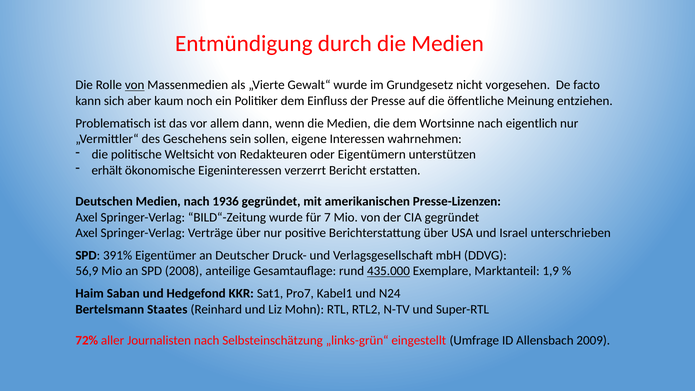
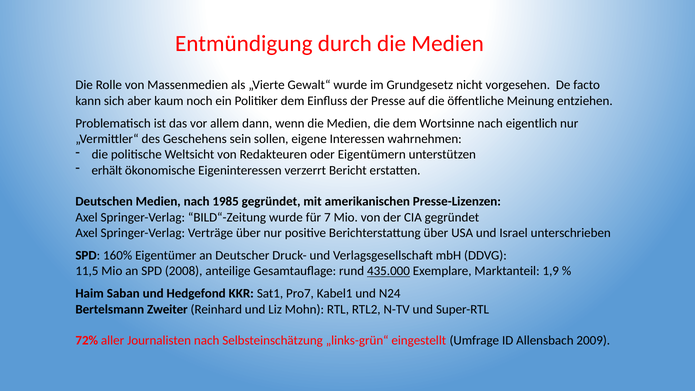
von underline: present -> none (135, 85)
1936: 1936 -> 1985 (226, 202)
391%: 391% -> 160% (118, 255)
56,9: 56,9 -> 11,5 (87, 271)
Staates: Staates -> Zweiter (167, 309)
